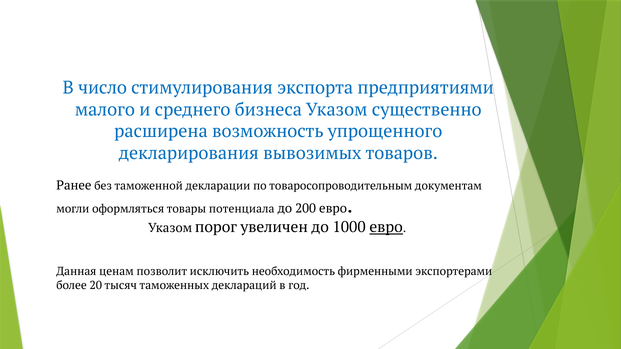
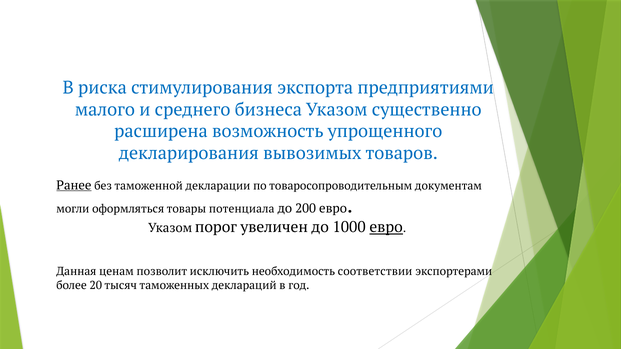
число: число -> риска (102, 88)
Ранее underline: none -> present (74, 185)
фирменными: фирменными -> соответствии (375, 272)
